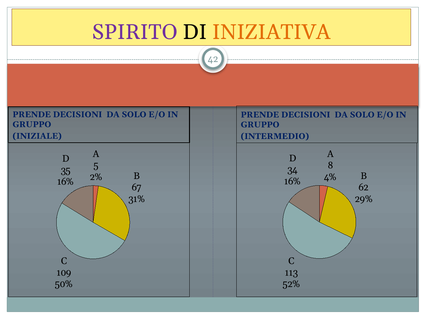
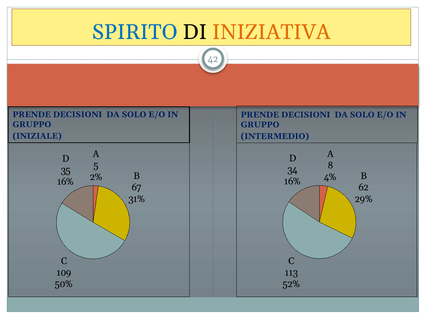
SPIRITO colour: purple -> blue (135, 32)
